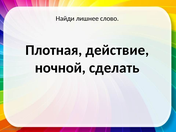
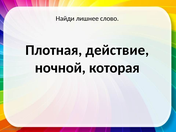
сделать: сделать -> которая (114, 68)
